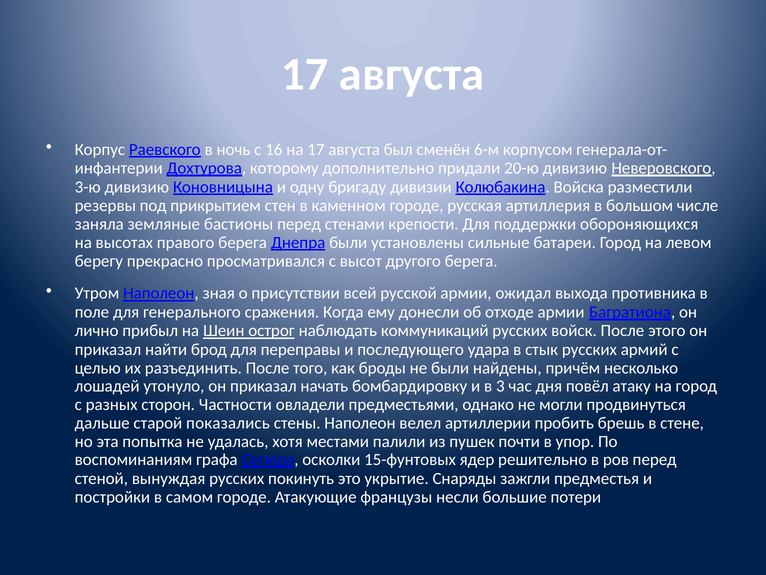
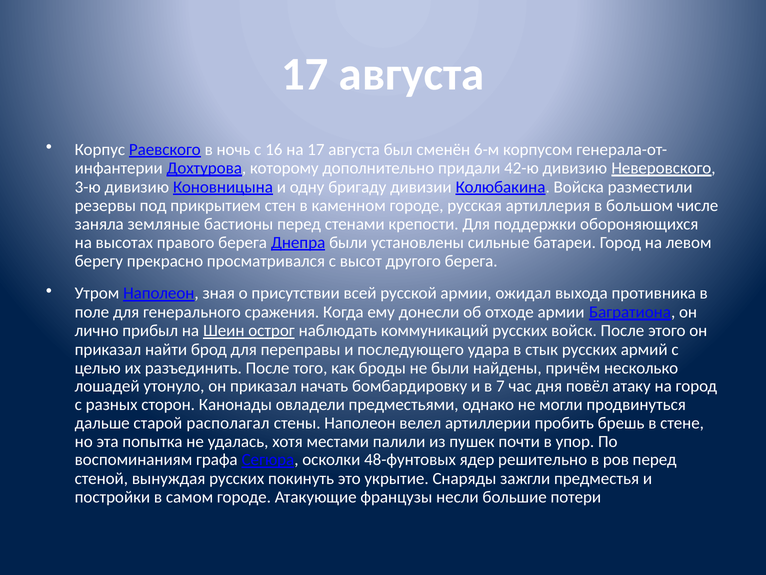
20-ю: 20-ю -> 42-ю (521, 168)
3: 3 -> 7 (500, 386)
Частности: Частности -> Канонады (235, 404)
показались: показались -> располагал (228, 423)
15-фунтовых: 15-фунтовых -> 48-фунтовых (410, 459)
